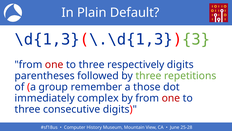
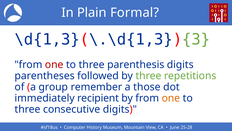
Default: Default -> Formal (135, 13)
respectively: respectively -> parenthesis (136, 64)
complex: complex -> recipient (98, 98)
one colour: red -> orange (171, 98)
